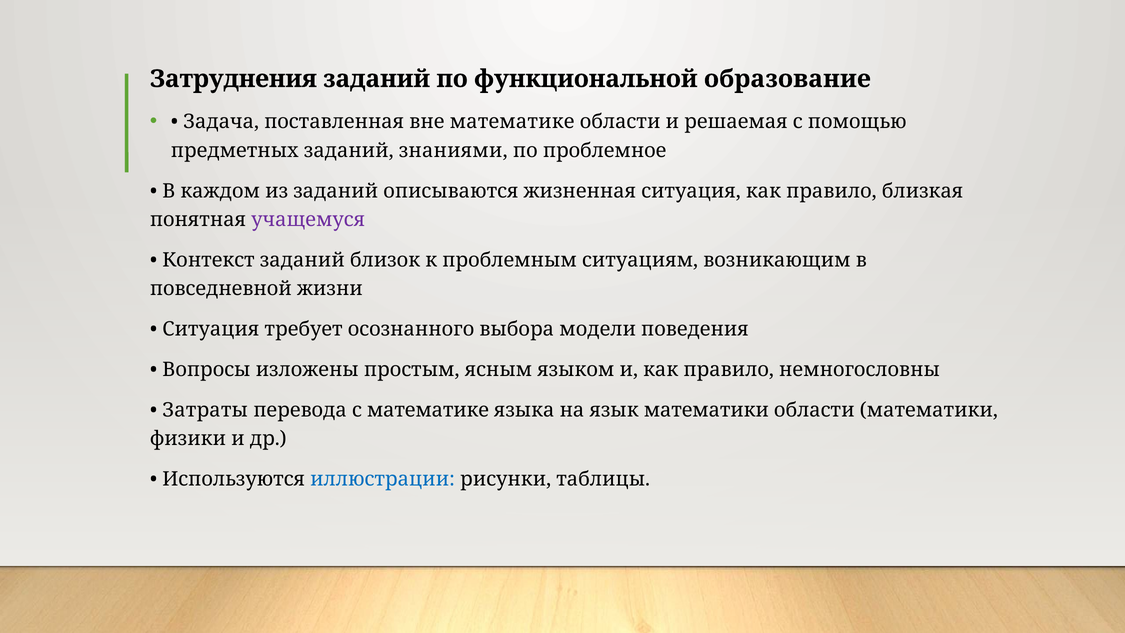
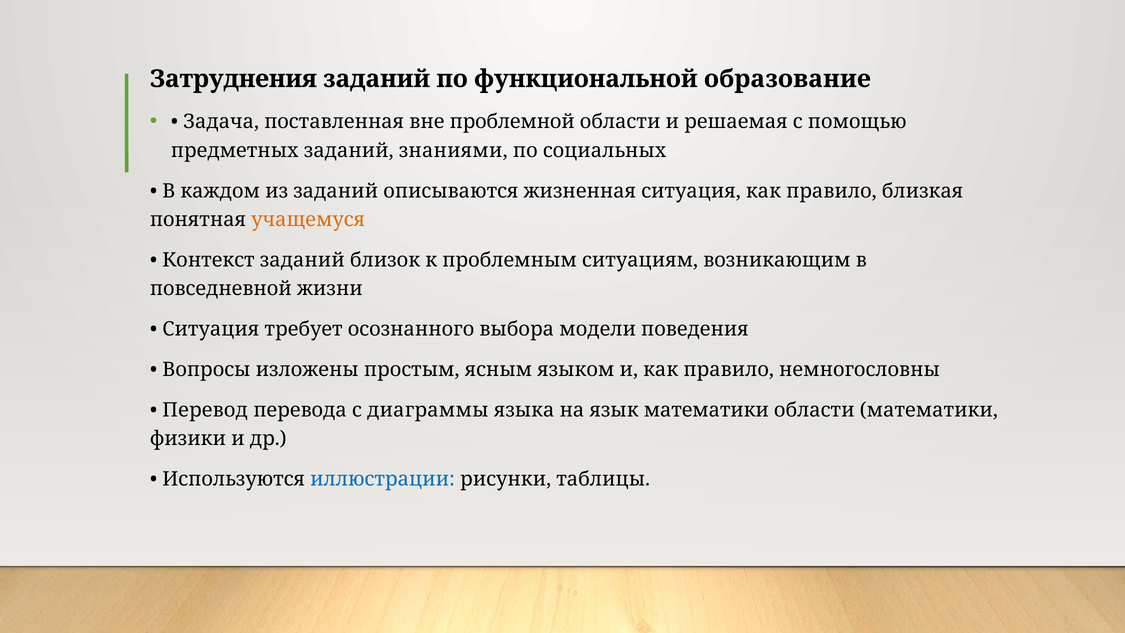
вне математике: математике -> проблемной (512, 122)
проблемное: проблемное -> социальных (605, 150)
учащемуся colour: purple -> orange (308, 220)
Затраты: Затраты -> Перевод (205, 410)
с математике: математике -> диаграммы (428, 410)
